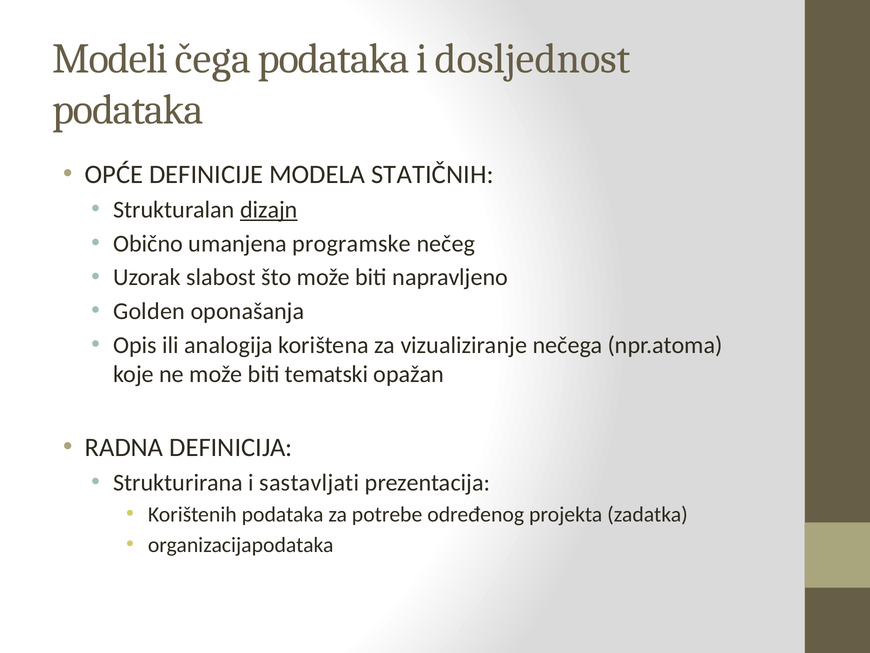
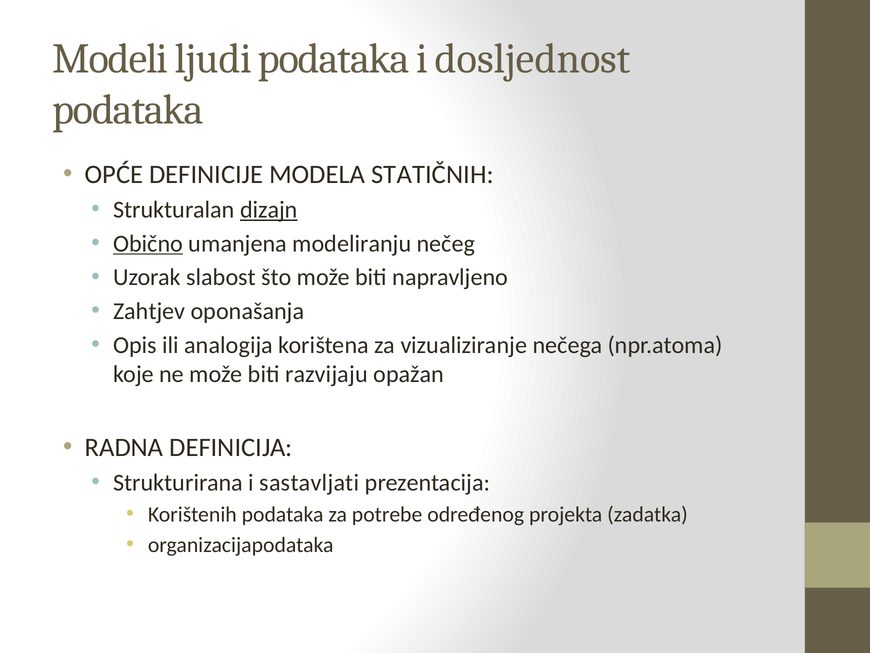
čega: čega -> ljudi (213, 59)
Obično underline: none -> present (148, 243)
programske: programske -> modeliranju (352, 243)
Golden: Golden -> Zahtjev (149, 311)
tematski: tematski -> razvijaju (326, 374)
